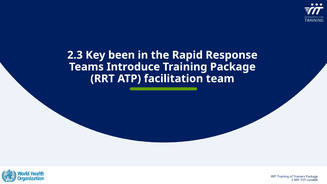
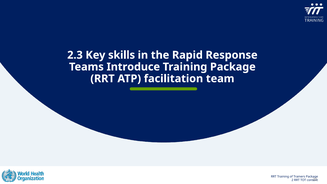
been: been -> skills (122, 55)
